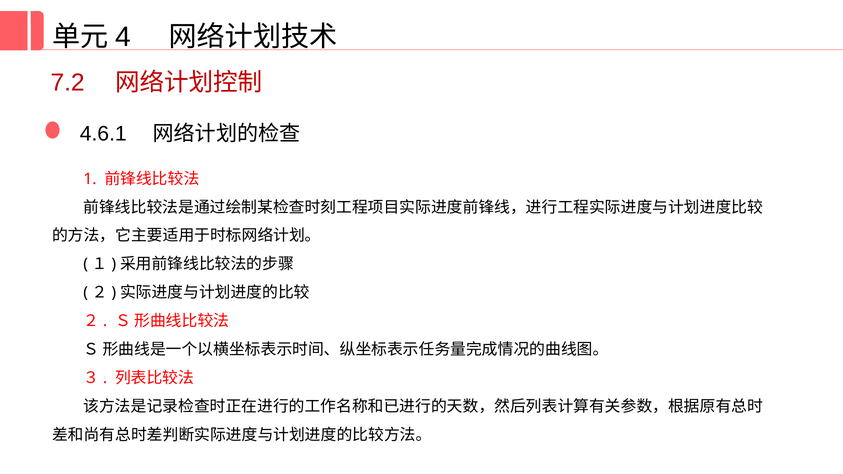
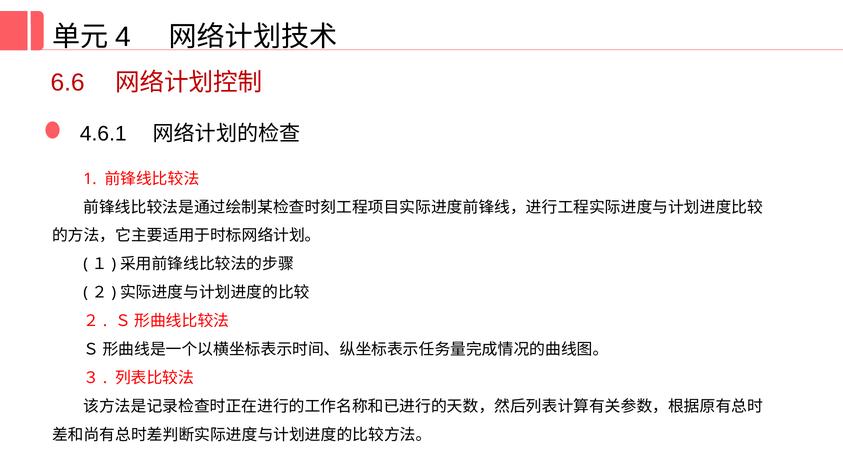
7.2: 7.2 -> 6.6 (68, 83)
